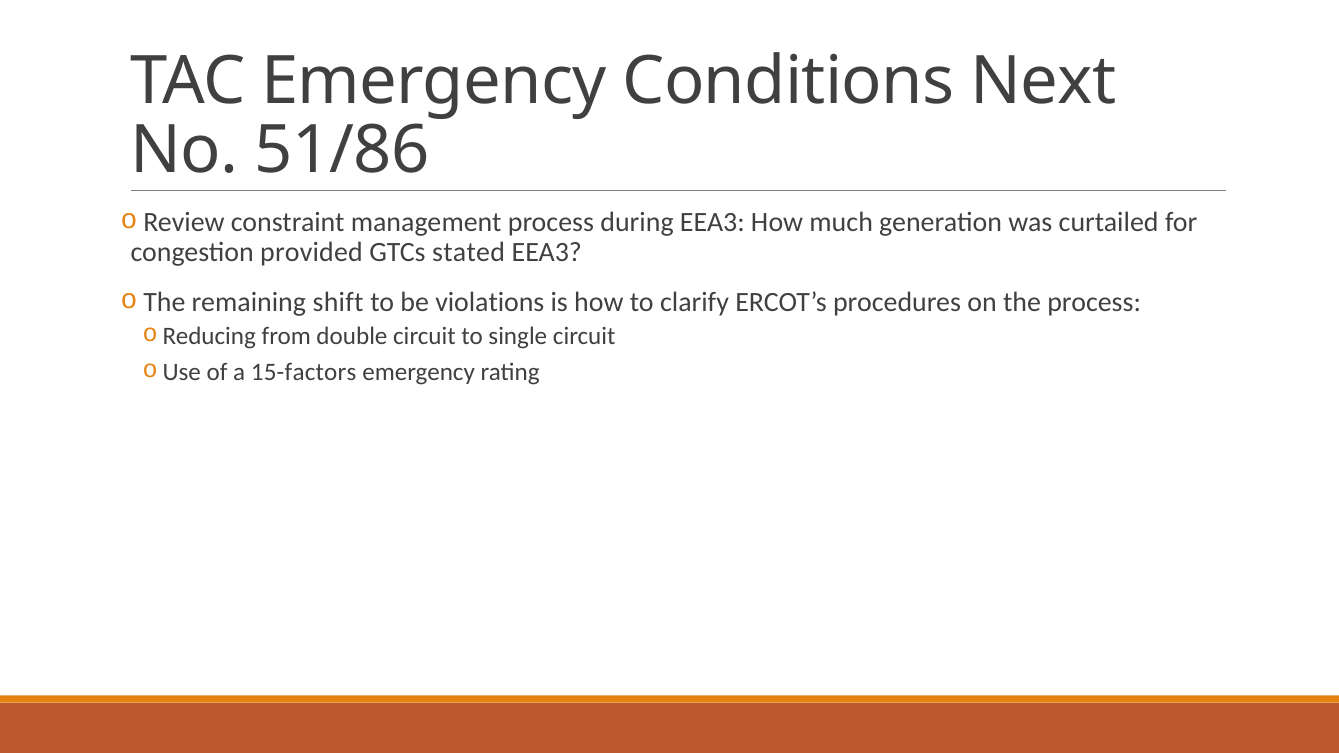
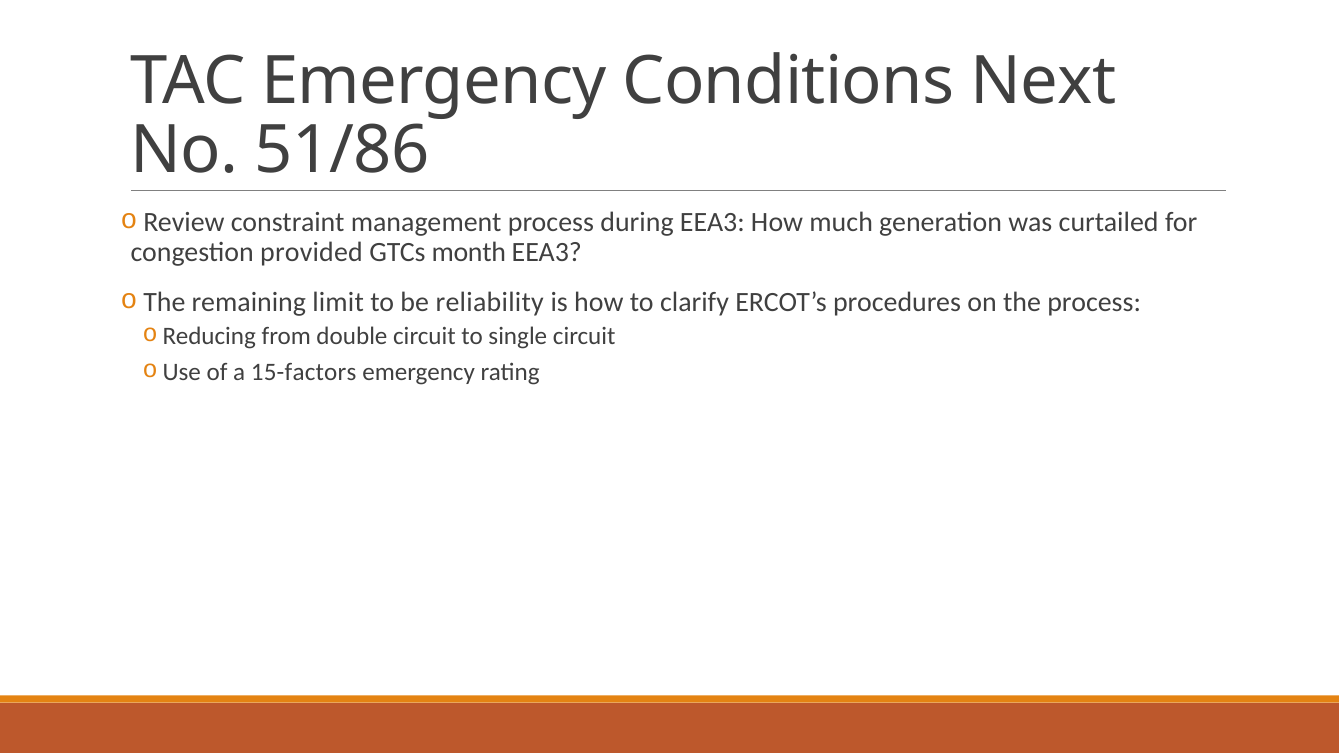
stated: stated -> month (469, 253)
shift: shift -> limit (338, 302)
violations: violations -> reliability (490, 302)
